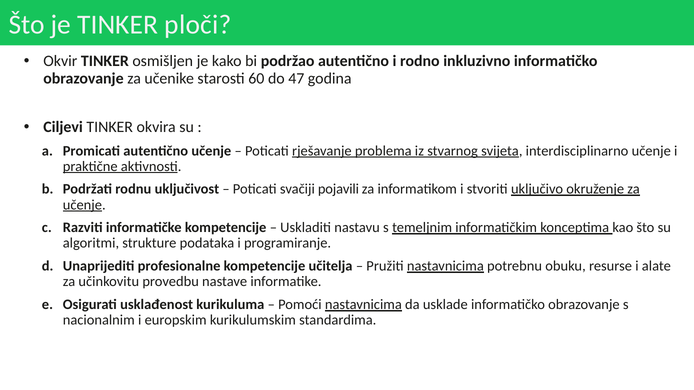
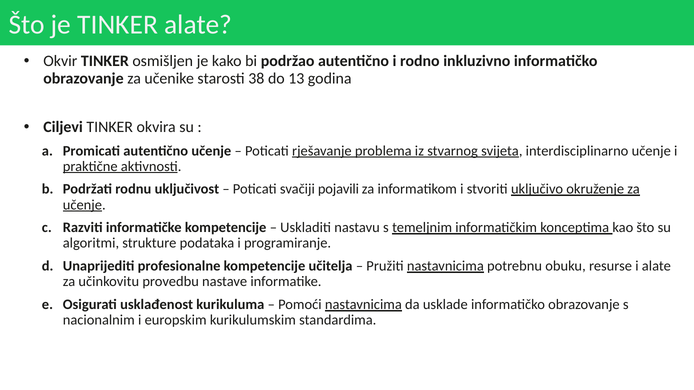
TINKER ploči: ploči -> alate (198, 25)
60: 60 -> 38 (256, 78)
47: 47 -> 13 (296, 78)
